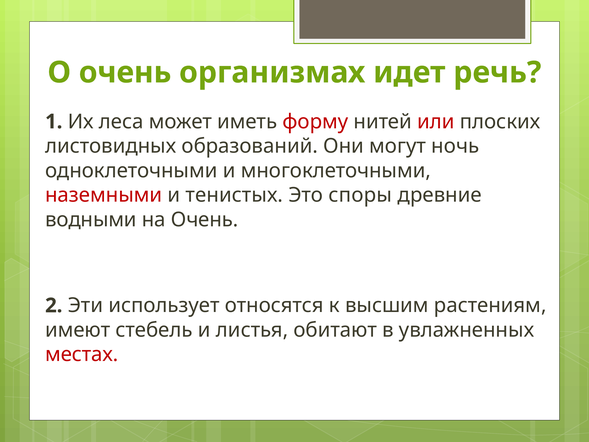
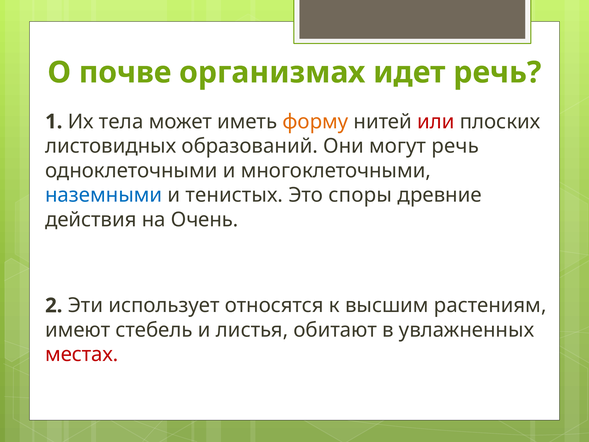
О очень: очень -> почве (125, 72)
леса: леса -> тела (121, 122)
форму colour: red -> orange (315, 122)
могут ночь: ночь -> речь (455, 146)
наземными colour: red -> blue (104, 195)
водными: водными -> действия (91, 220)
